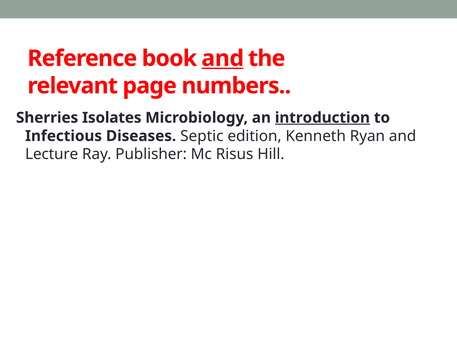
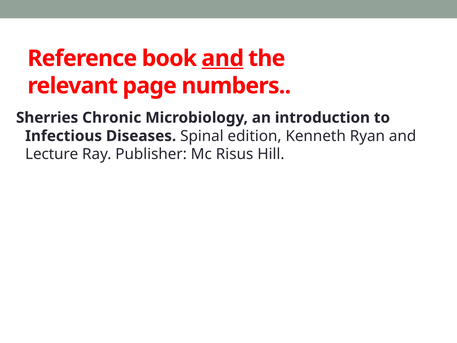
Isolates: Isolates -> Chronic (112, 118)
introduction underline: present -> none (322, 118)
Septic: Septic -> Spinal (202, 136)
